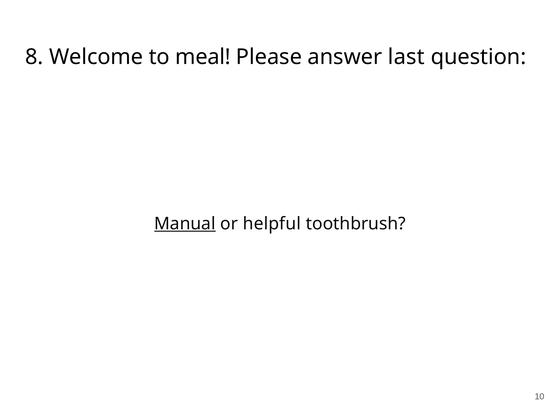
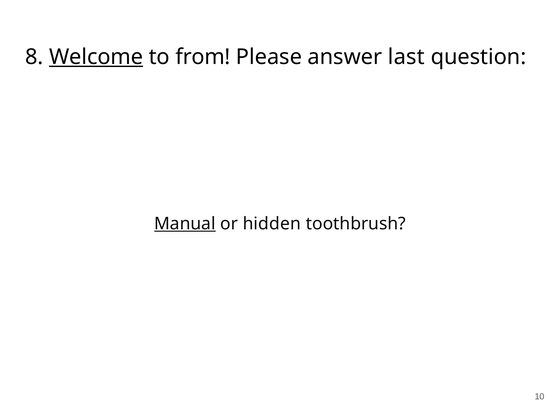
Welcome underline: none -> present (96, 57)
meal: meal -> from (203, 57)
helpful: helpful -> hidden (272, 224)
